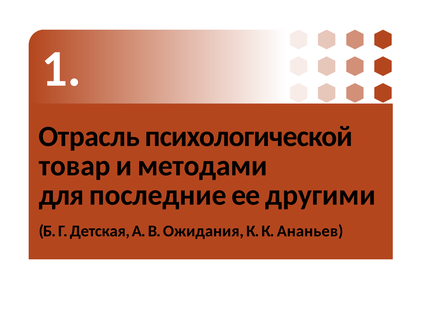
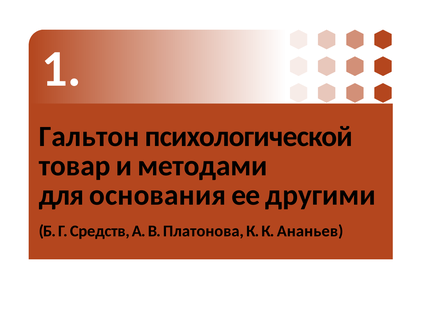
Отрасль: Отрасль -> Гальтон (89, 137)
последние: последние -> основания (158, 195)
Детская: Детская -> Средств (100, 231)
Ожидания: Ожидания -> Платонова (203, 231)
